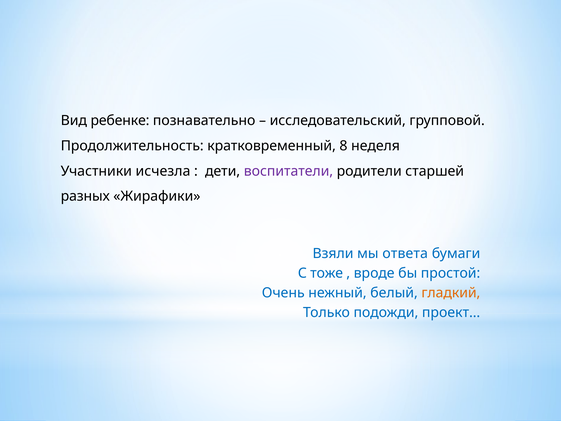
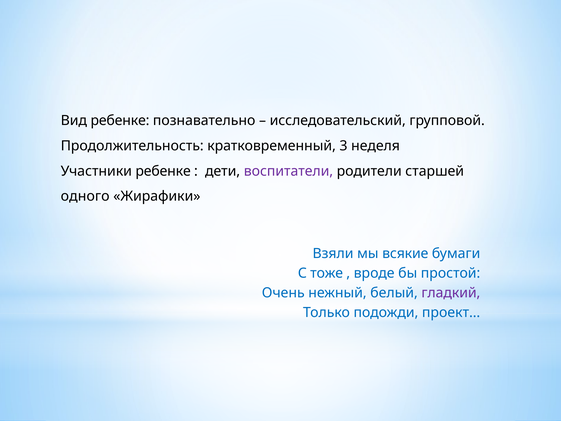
8: 8 -> 3 (343, 146)
Участники исчезла: исчезла -> ребенке (163, 171)
разных: разных -> одного (85, 196)
ответа: ответа -> всякие (405, 253)
гладкий colour: orange -> purple (451, 293)
